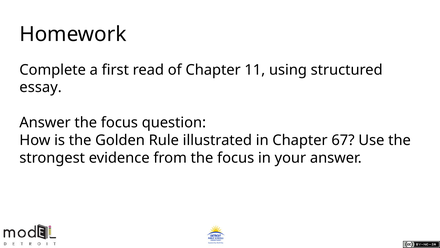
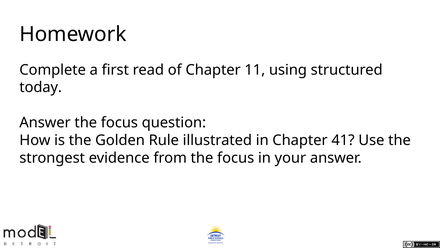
essay: essay -> today (41, 87)
67: 67 -> 41 (343, 140)
